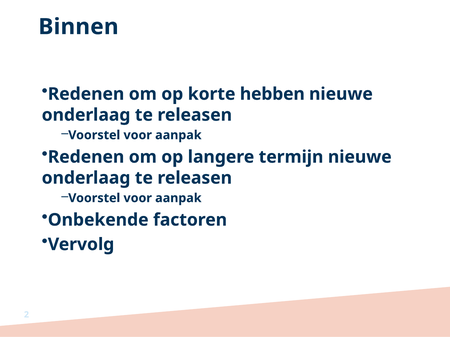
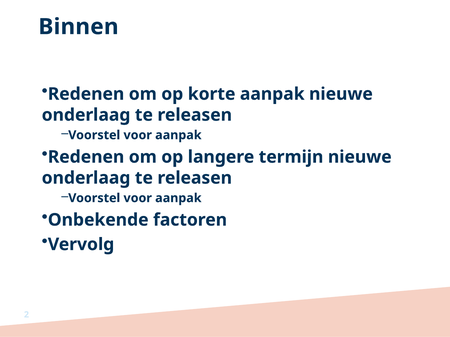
korte hebben: hebben -> aanpak (272, 94)
